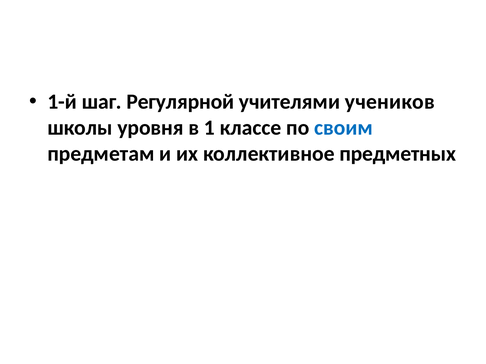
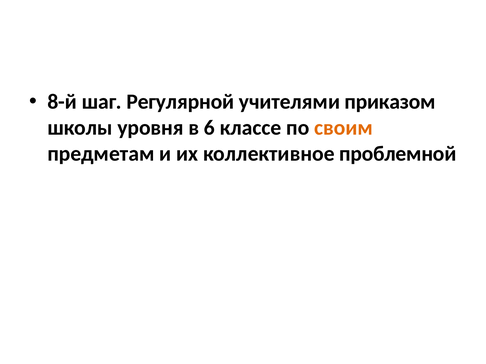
1-й: 1-й -> 8-й (62, 102)
учеников: учеников -> приказом (390, 102)
1: 1 -> 6 (209, 128)
своим colour: blue -> orange (344, 128)
предметных: предметных -> проблемной (398, 154)
